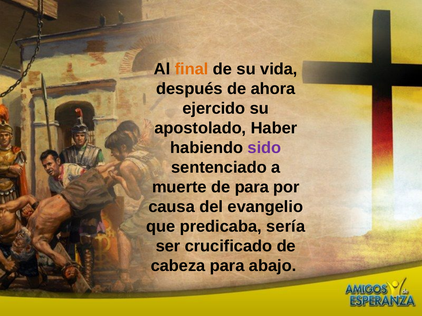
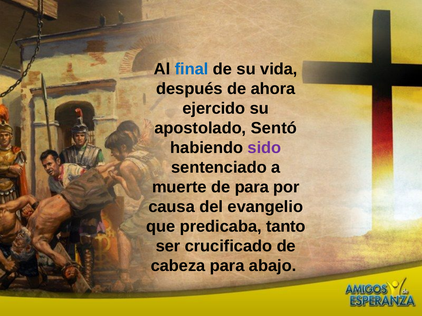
final colour: orange -> blue (192, 69)
Haber: Haber -> Sentó (274, 128)
sería: sería -> tanto (286, 227)
